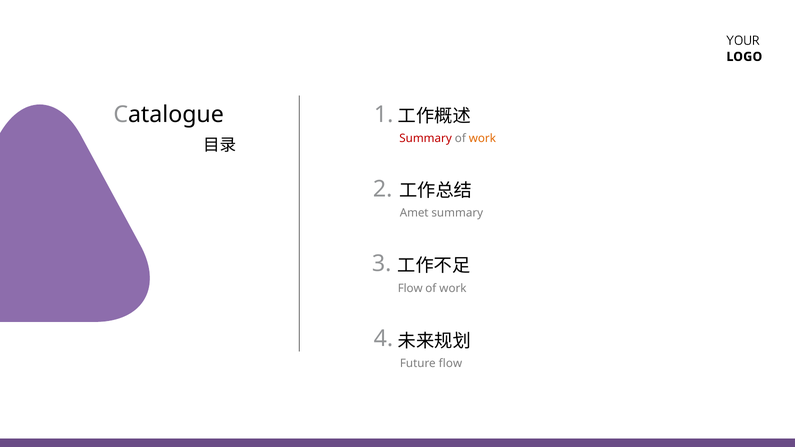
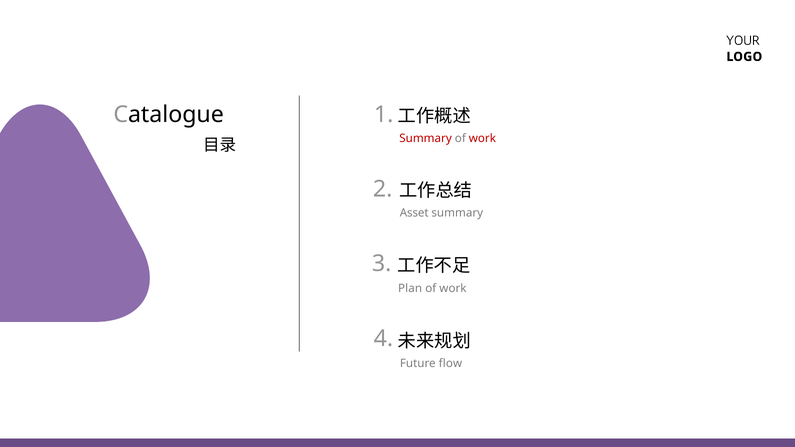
work colour: orange -> red (482, 139)
Amet: Amet -> Asset (414, 213)
Flow: Flow -> Plan (410, 288)
